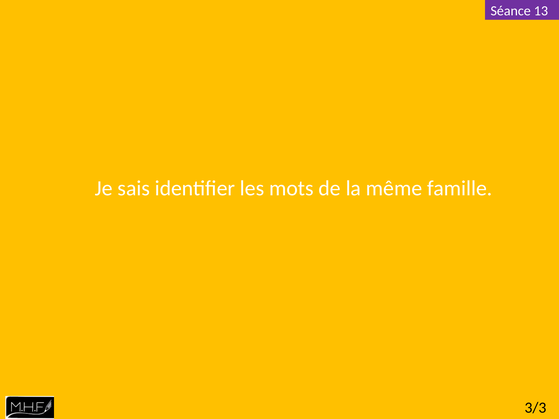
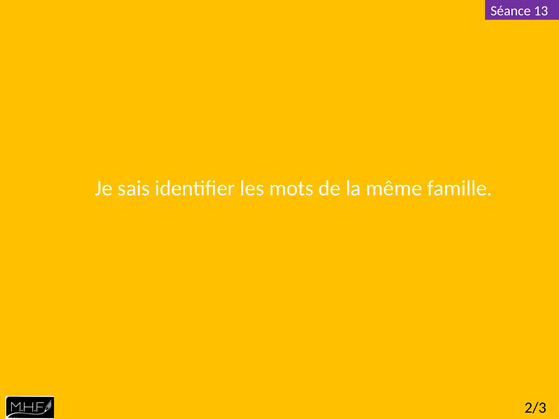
3/3: 3/3 -> 2/3 (535, 408)
